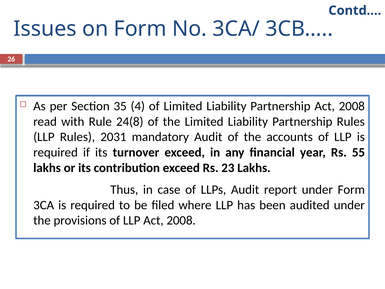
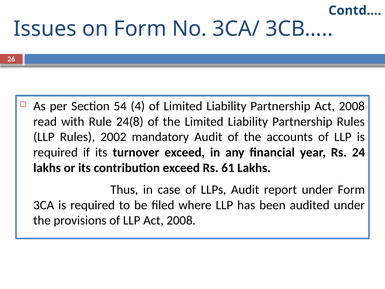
35: 35 -> 54 (120, 106)
2031: 2031 -> 2002 (113, 137)
55: 55 -> 24 (358, 152)
23: 23 -> 61 (228, 168)
